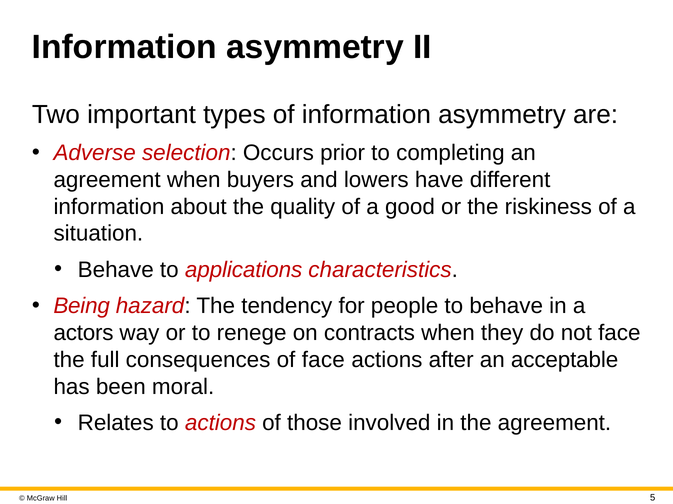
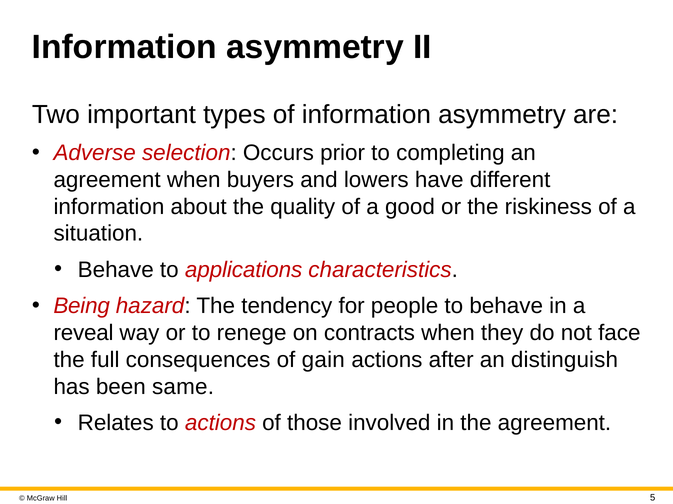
actors: actors -> reveal (84, 333)
of face: face -> gain (323, 360)
acceptable: acceptable -> distinguish (564, 360)
moral: moral -> same (183, 387)
